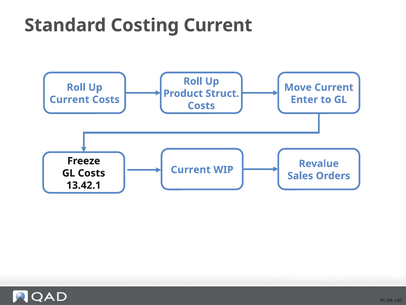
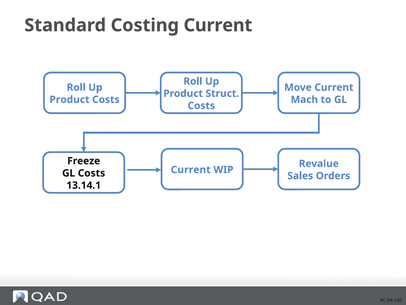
Current: Current -> Product (70, 99)
Enter: Enter -> Mach (304, 99)
13.42.1: 13.42.1 -> 13.14.1 (84, 185)
